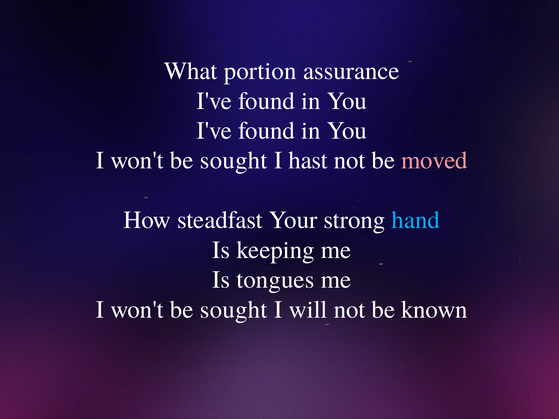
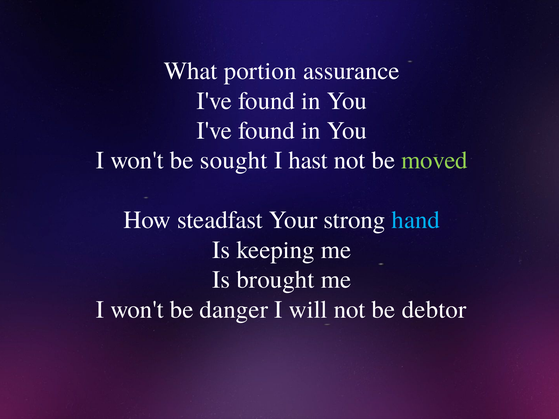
moved colour: pink -> light green (434, 161)
tongues: tongues -> brought (275, 280)
sought: sought -> danger (234, 310)
known: known -> debtor (434, 310)
